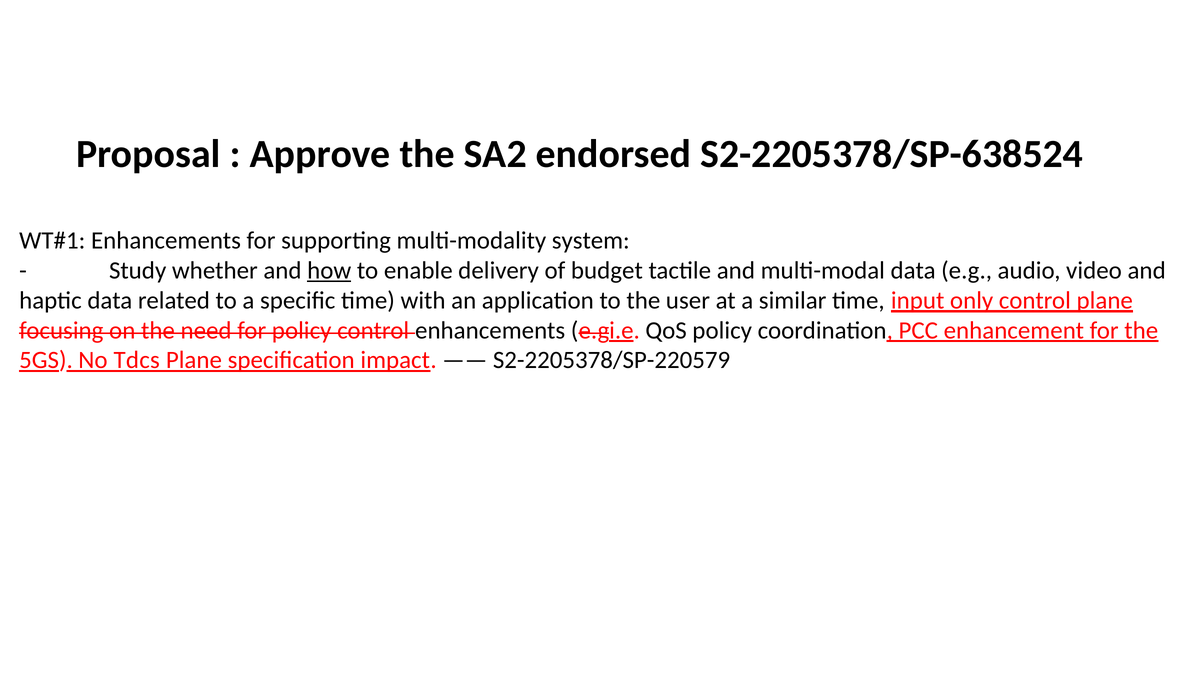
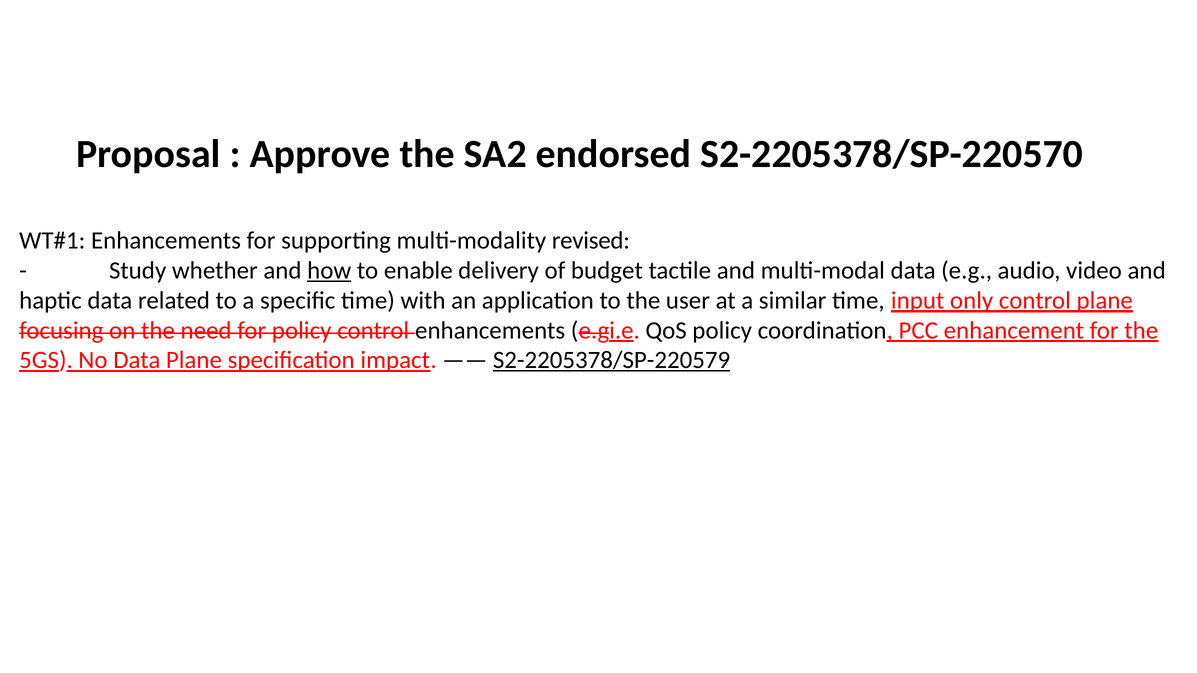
S2-2205378/SP-638524: S2-2205378/SP-638524 -> S2-2205378/SP-220570 (892, 154)
system: system -> revised (591, 241)
No Tdcs: Tdcs -> Data (137, 360)
S2-2205378/SP-220579 underline: none -> present (612, 360)
